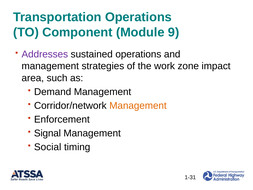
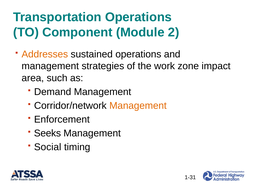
9: 9 -> 2 (174, 32)
Addresses colour: purple -> orange (45, 54)
Signal: Signal -> Seeks (47, 133)
